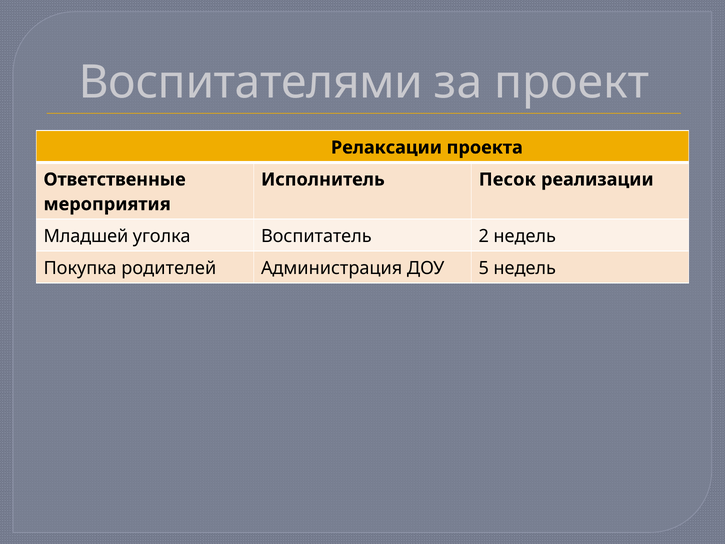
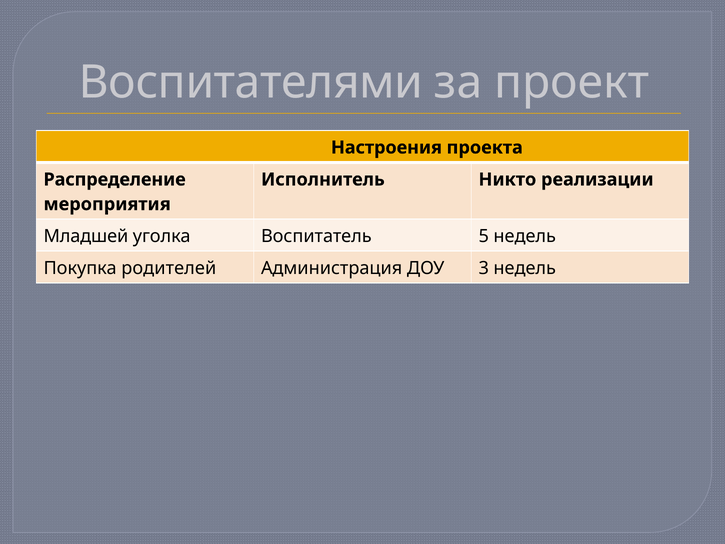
Релаксации: Релаксации -> Настроения (386, 147)
Ответственные: Ответственные -> Распределение (115, 179)
Песок: Песок -> Никто (507, 179)
2: 2 -> 5 (484, 236)
5: 5 -> 3 (484, 268)
